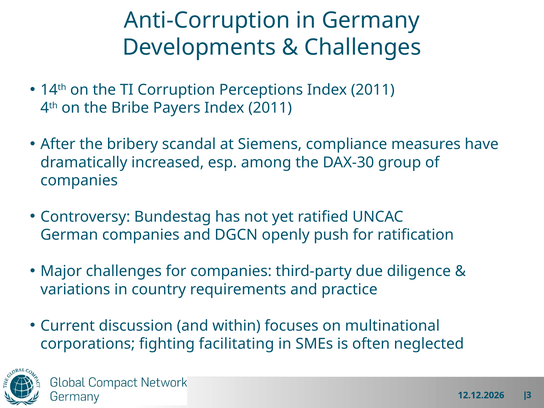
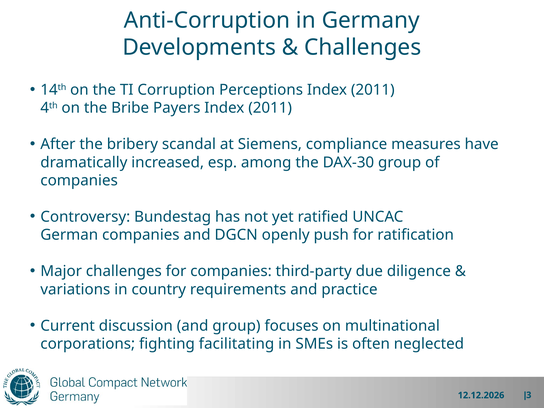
and within: within -> group (236, 326)
